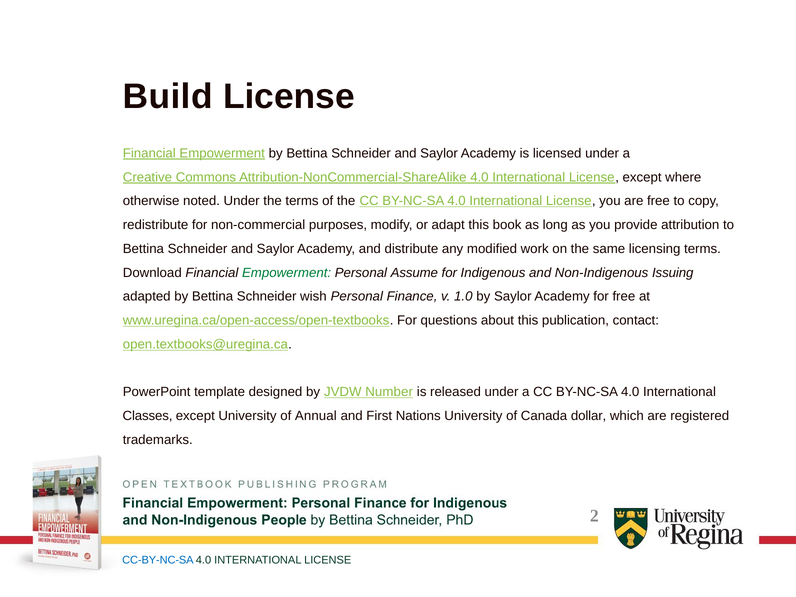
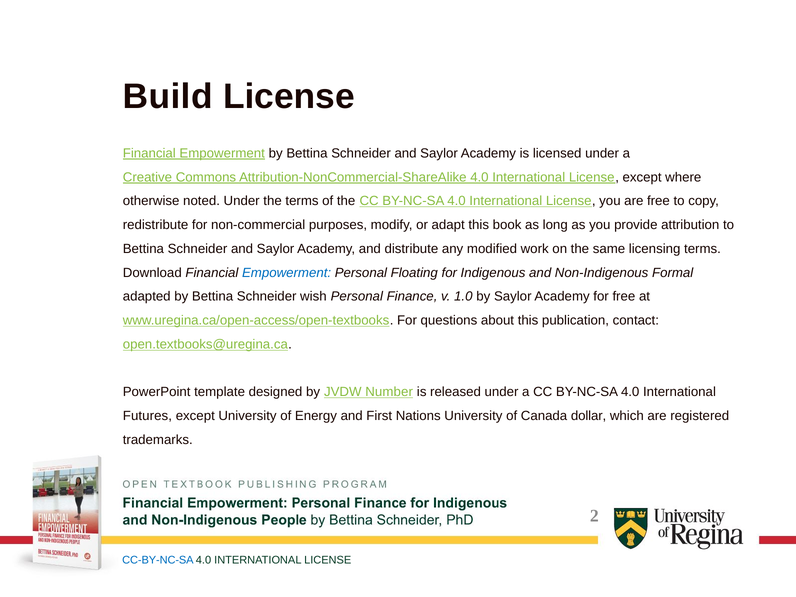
Empowerment colour: green -> blue (287, 273)
Assume: Assume -> Floating (414, 273)
Issuing: Issuing -> Formal (673, 273)
Classes: Classes -> Futures (147, 416)
Annual: Annual -> Energy (316, 416)
